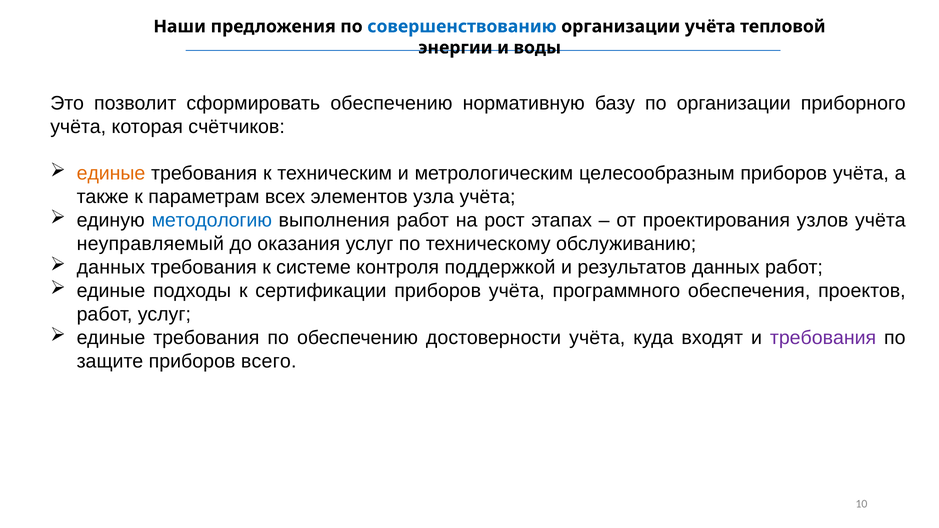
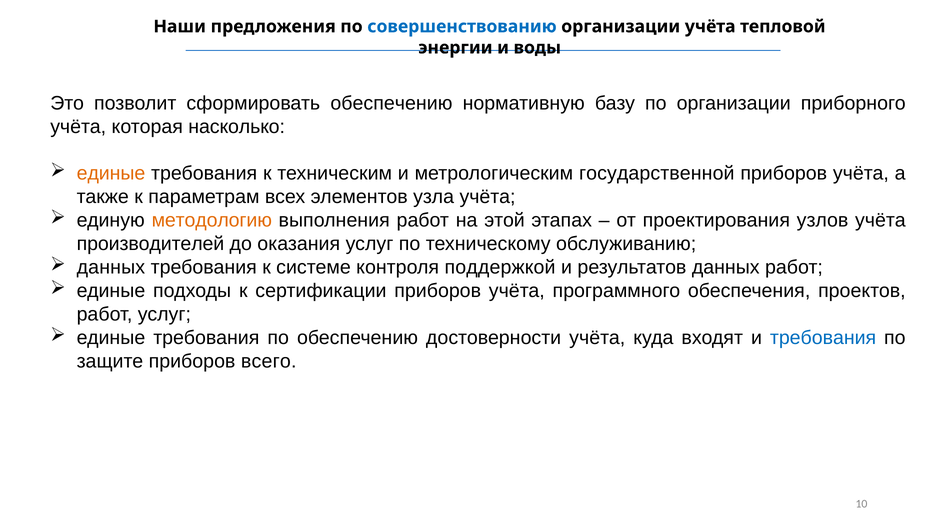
счётчиков: счётчиков -> насколько (237, 127)
целесообразным: целесообразным -> государственной (657, 174)
методологию colour: blue -> orange (212, 221)
рост: рост -> этой (505, 221)
неуправляемый: неуправляемый -> производителей (150, 244)
требования colour: purple -> blue (823, 338)
